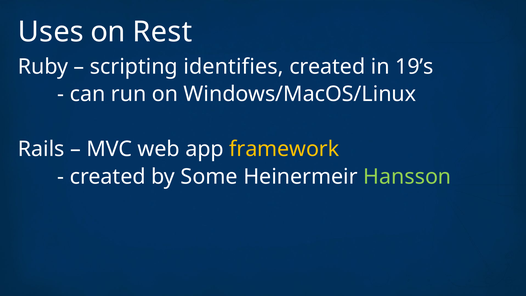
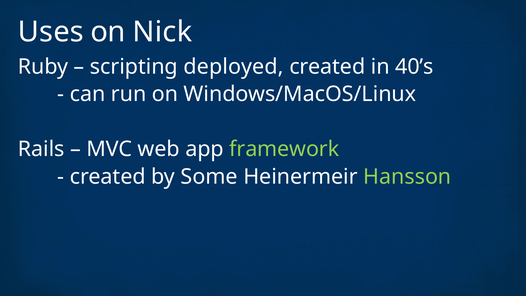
Rest: Rest -> Nick (162, 32)
identifies: identifies -> deployed (234, 67)
19’s: 19’s -> 40’s (414, 67)
framework colour: yellow -> light green (284, 149)
